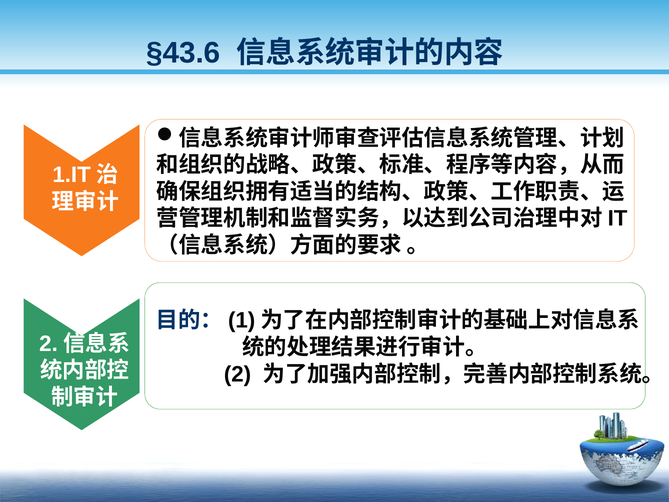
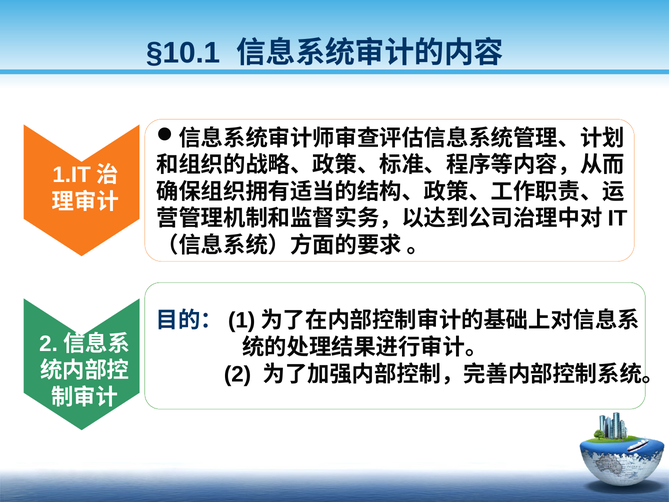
§43.6: §43.6 -> §10.1 (183, 53)
